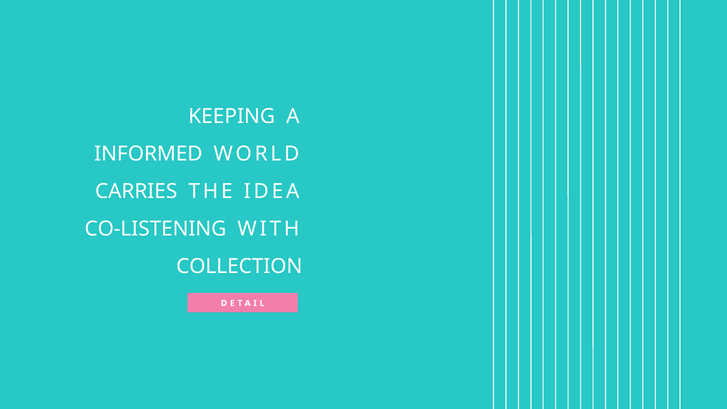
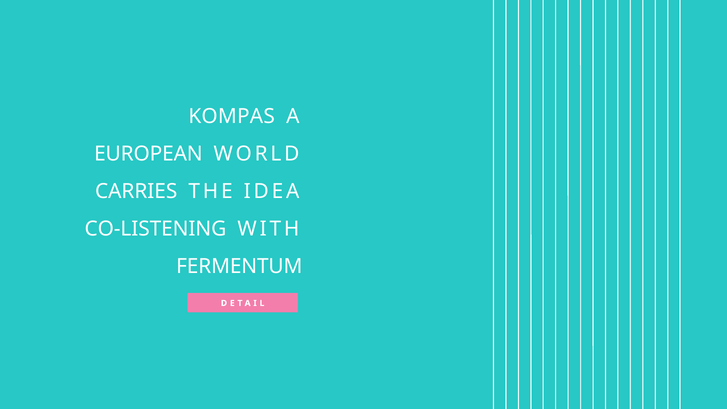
KEEPING: KEEPING -> KOMPAS (232, 116)
INFORMED: INFORMED -> EUROPEAN (148, 154)
COLLECTION: COLLECTION -> FERMENTUM (239, 266)
